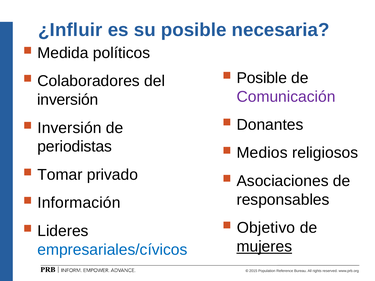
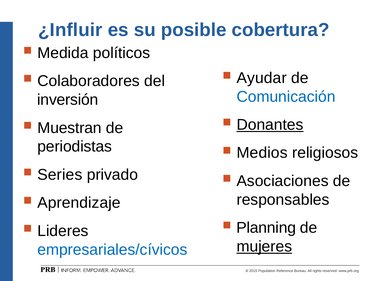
necesaria: necesaria -> cobertura (281, 30)
Posible: Posible -> Ayudar (262, 78)
Comunicación colour: purple -> blue (286, 97)
Donantes underline: none -> present (270, 125)
Inversión: Inversión -> Muestran (70, 128)
Tomar: Tomar -> Series (60, 175)
Información: Información -> Aprendizaje (79, 203)
Objetivo: Objetivo -> Planning (266, 228)
